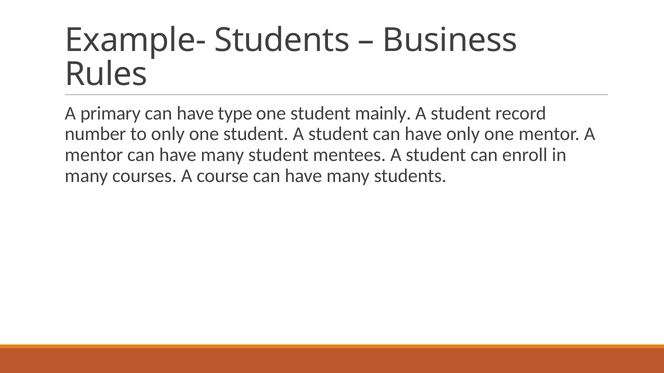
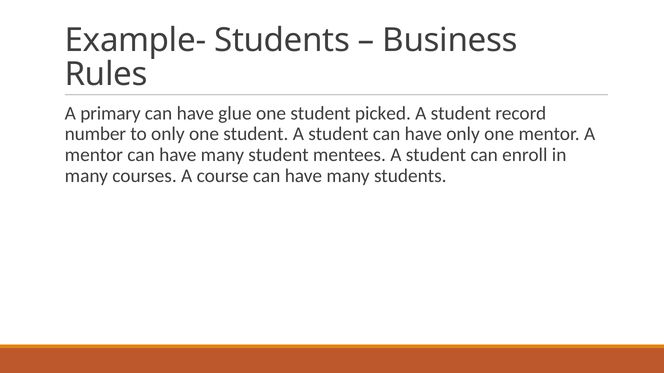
type: type -> glue (235, 113)
mainly: mainly -> picked (383, 113)
